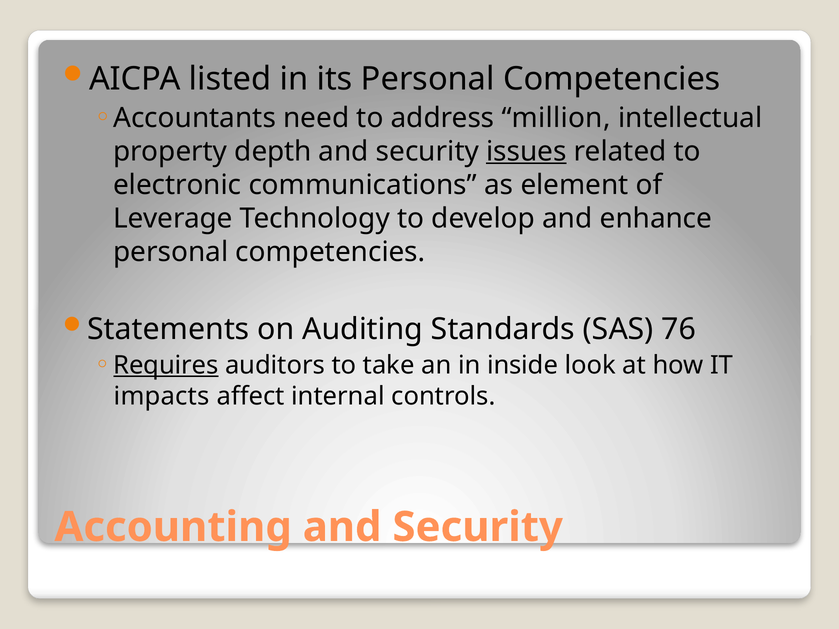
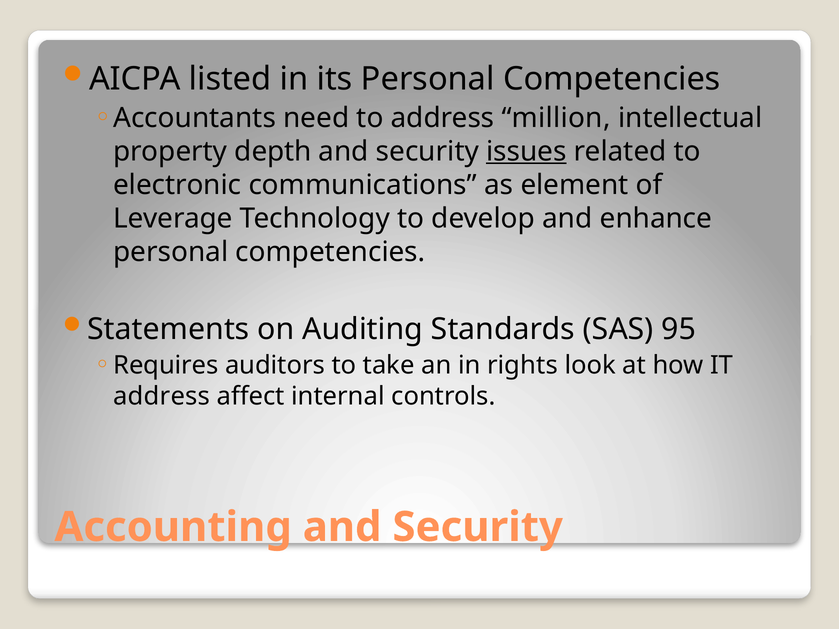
76: 76 -> 95 (679, 329)
Requires underline: present -> none (166, 365)
inside: inside -> rights (522, 365)
impacts: impacts -> address (162, 396)
